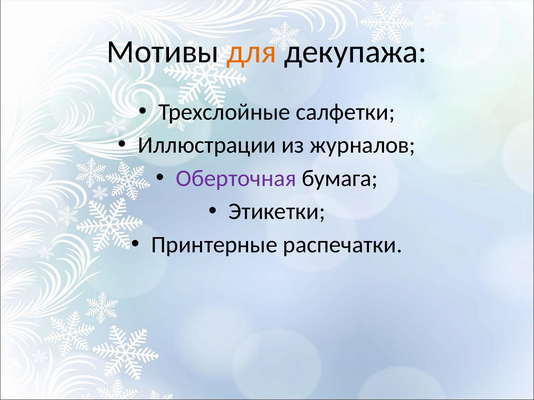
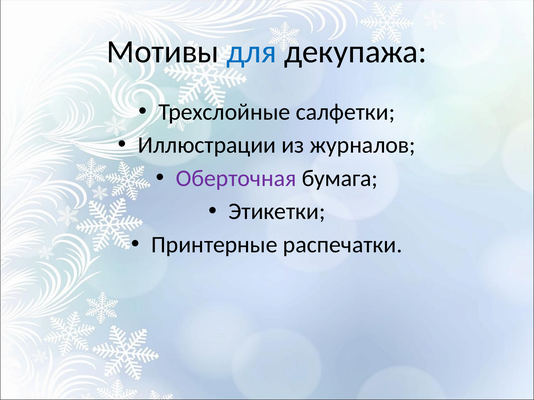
для colour: orange -> blue (252, 52)
